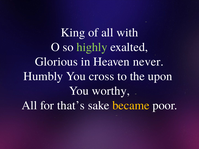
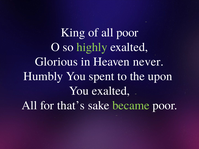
all with: with -> poor (127, 33)
cross: cross -> spent (102, 76)
You worthy: worthy -> exalted (111, 91)
became colour: yellow -> light green (131, 105)
